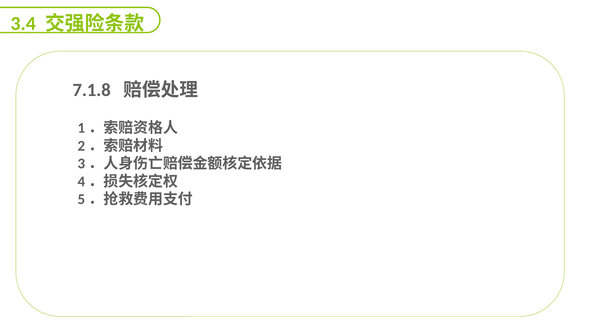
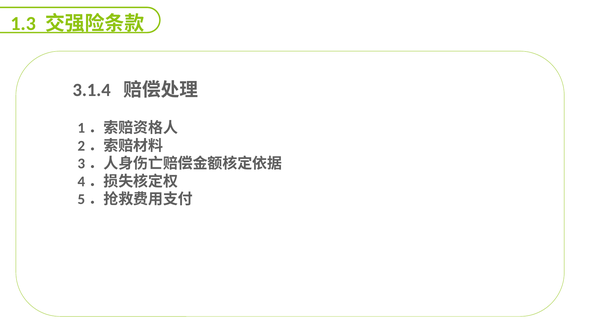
3.4: 3.4 -> 1.3 (23, 23)
7.1.8: 7.1.8 -> 3.1.4 (92, 90)
